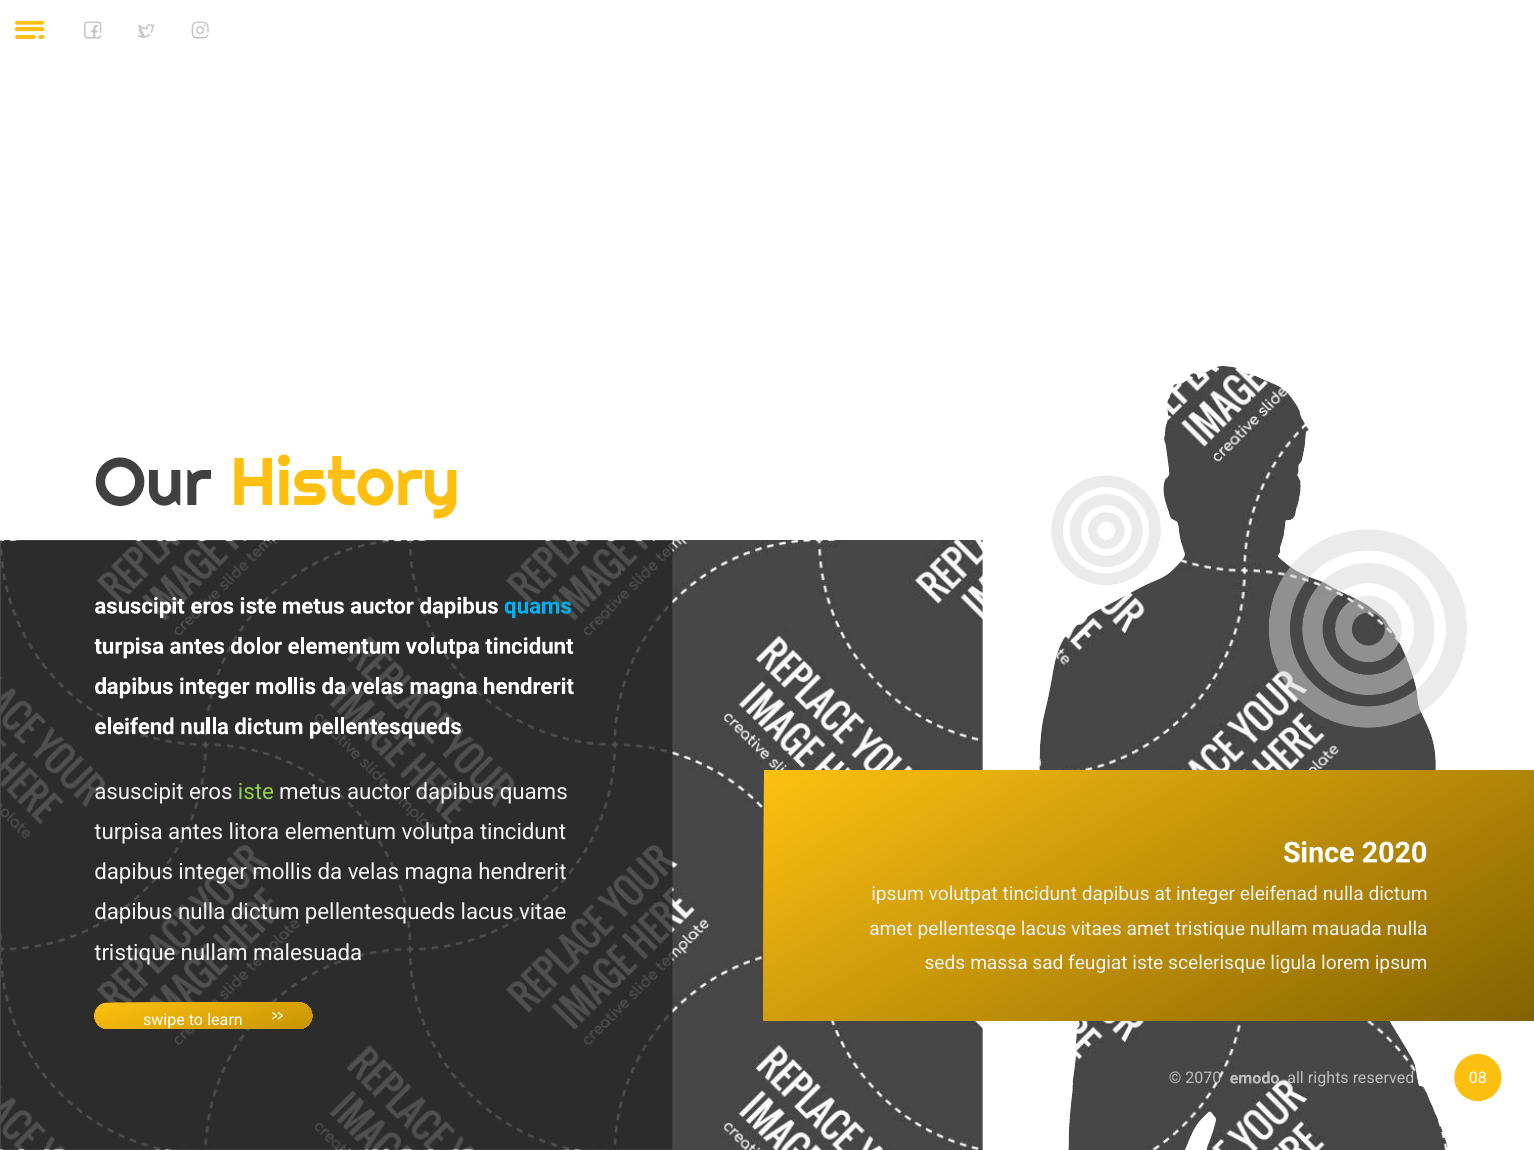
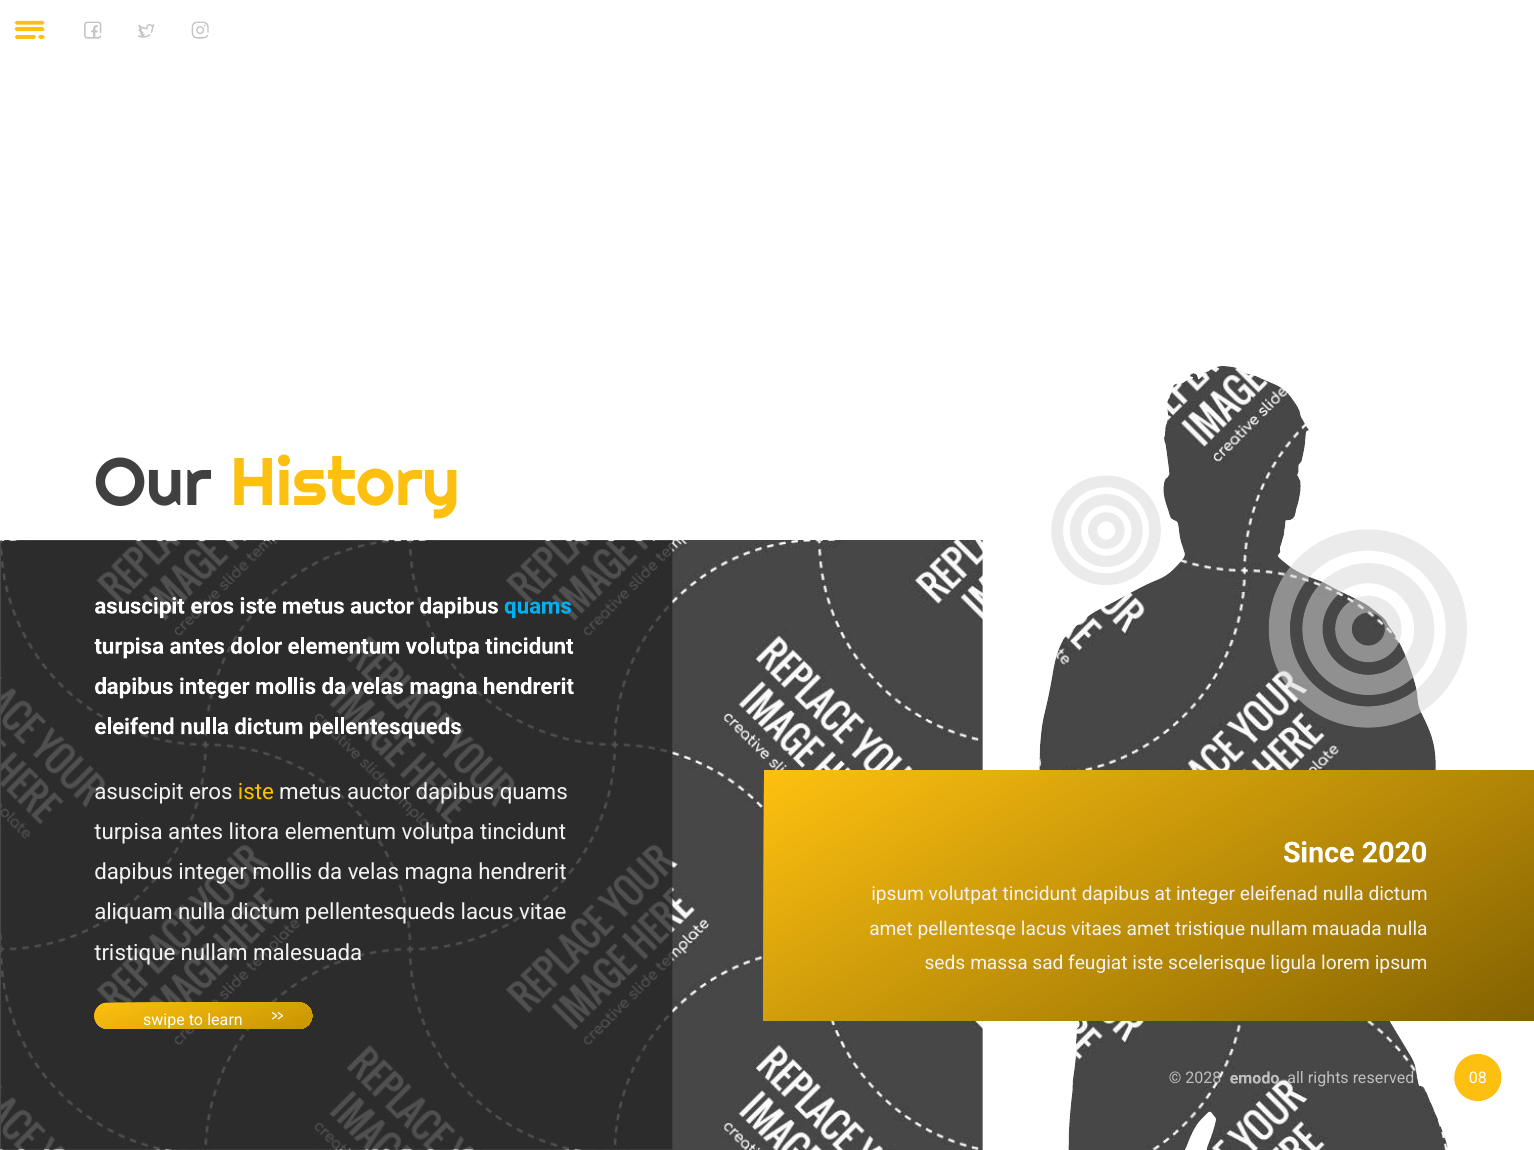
iste colour: light green -> yellow (256, 792)
dapibus: dapibus -> aliquam (134, 913)
2070: 2070 -> 2028 (1203, 1079)
